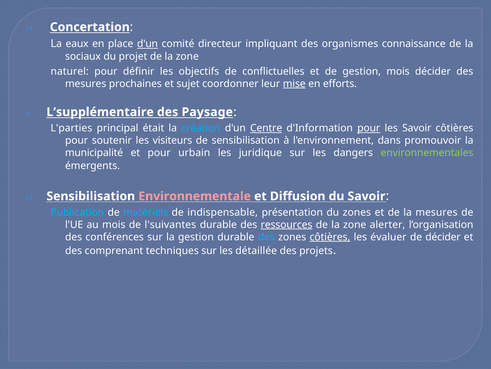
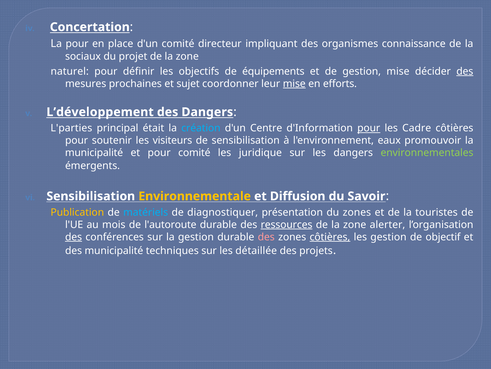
La eaux: eaux -> pour (77, 44)
d'un underline: present -> none (148, 44)
conflictuelles: conflictuelles -> équipements (273, 71)
gestion mois: mois -> mise (398, 71)
des underline: none -> present (465, 71)
L’supplémentaire: L’supplémentaire -> L’développement (100, 112)
des Paysage: Paysage -> Dangers (207, 112)
Centre underline: present -> none (266, 128)
les Savoir: Savoir -> Cadre (417, 128)
dans: dans -> eaux (389, 140)
pour urbain: urbain -> comité (194, 152)
Environnementale colour: pink -> yellow (195, 196)
Publication colour: light blue -> yellow (77, 212)
indispensable: indispensable -> diagnostiquer (223, 212)
la mesures: mesures -> touristes (437, 212)
l'suivantes: l'suivantes -> l'autoroute (170, 224)
des underline: none -> present (74, 236)
des colour: light blue -> pink (266, 236)
les évaluer: évaluer -> gestion (388, 236)
de décider: décider -> objectif (443, 236)
des comprenant: comprenant -> municipalité (114, 250)
